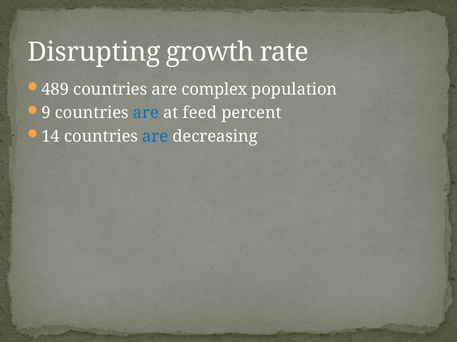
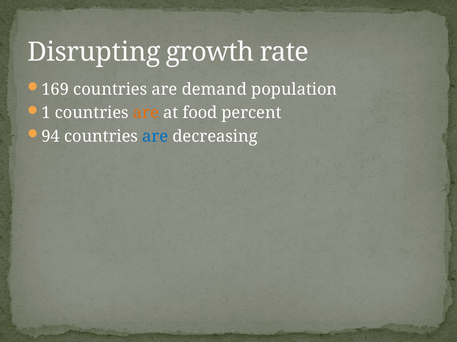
489: 489 -> 169 (55, 89)
complex: complex -> demand (214, 89)
9: 9 -> 1 (46, 113)
are colour: blue -> orange (146, 113)
feed: feed -> food (200, 113)
14: 14 -> 94 (51, 137)
